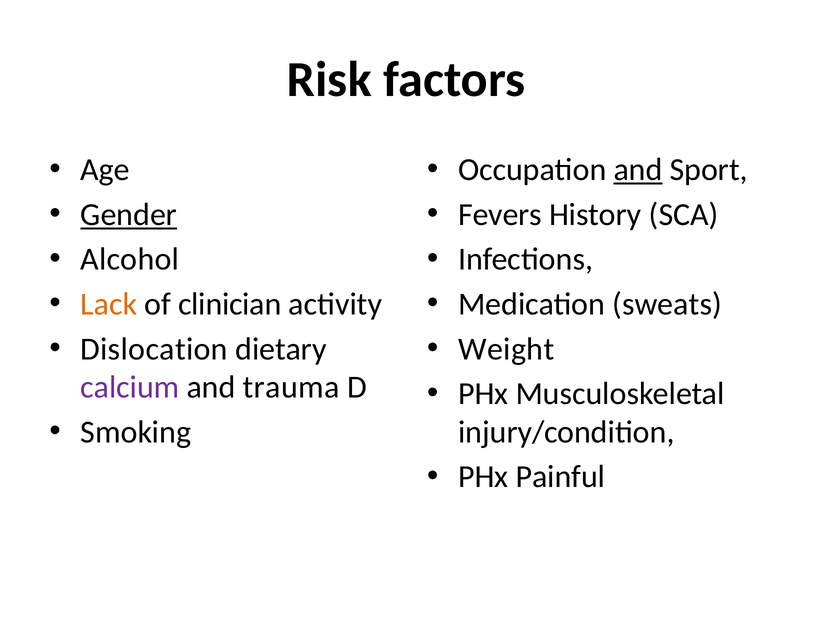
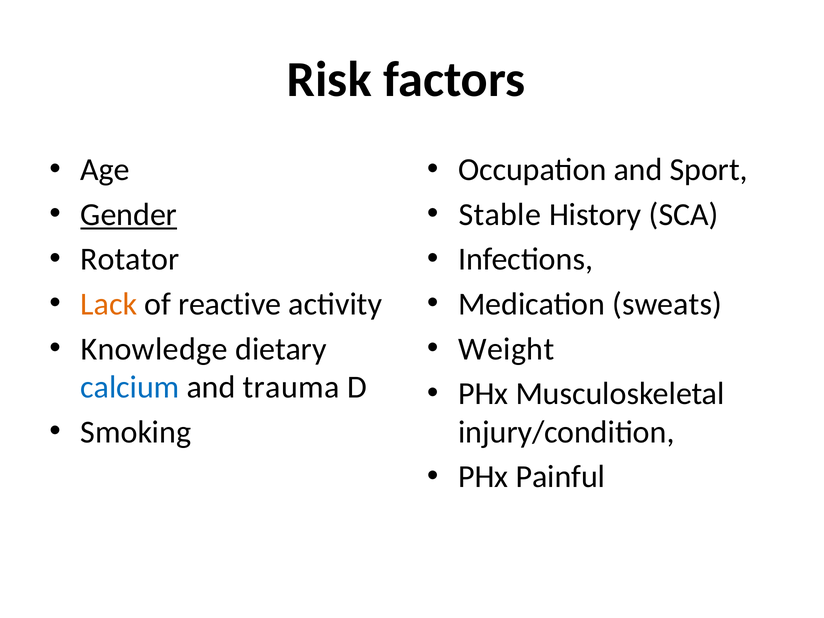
and underline: present -> none (638, 170)
Fevers: Fevers -> Stable (500, 215)
Alcohol: Alcohol -> Rotator (130, 259)
clinician: clinician -> reactive (230, 304)
Dislocation: Dislocation -> Knowledge (154, 349)
calcium colour: purple -> blue (130, 387)
